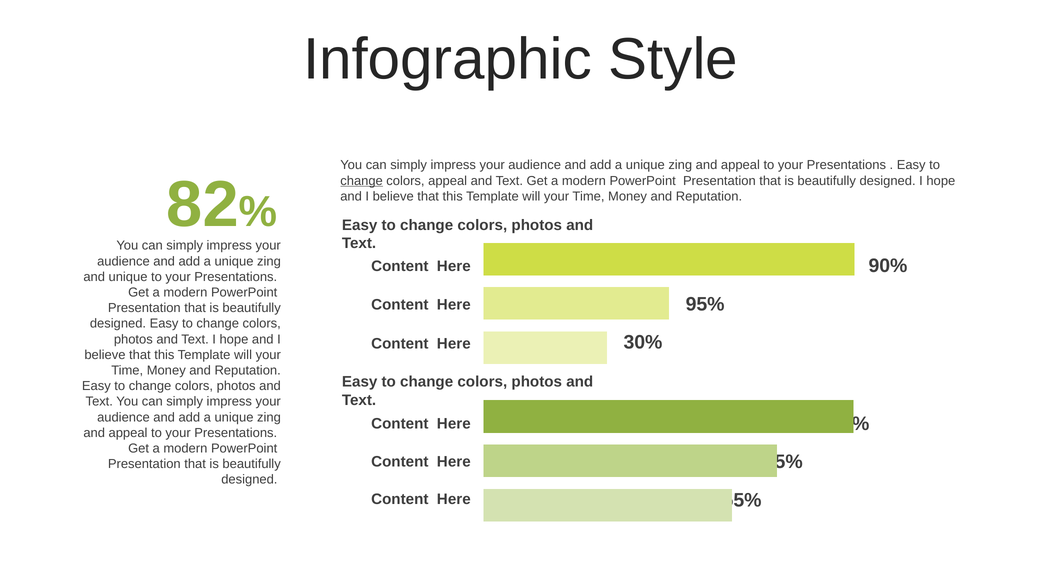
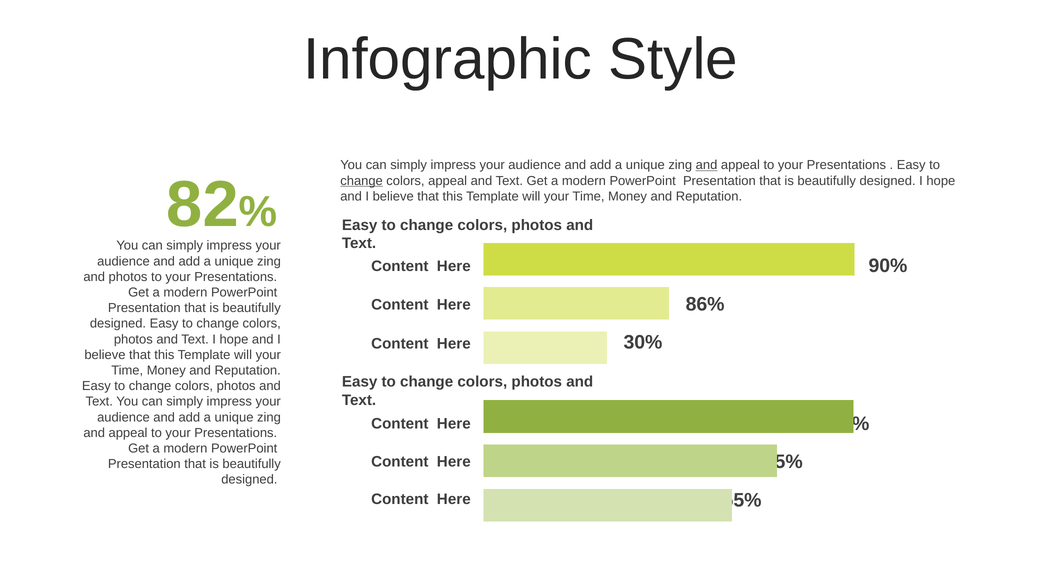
and underline: none -> present (707, 165)
and unique: unique -> photos (128, 277)
95%: 95% -> 86% (705, 304)
